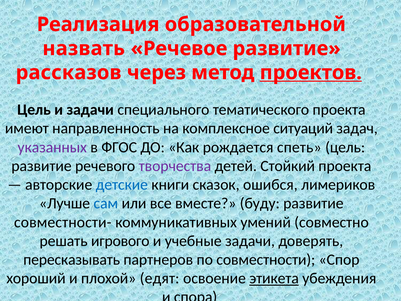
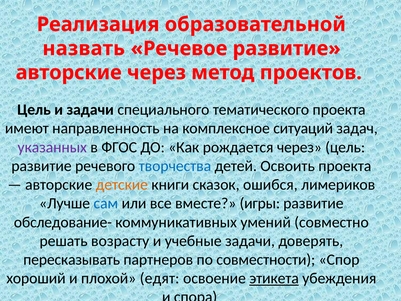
рассказов: рассказов -> авторские (69, 73)
проектов underline: present -> none (311, 73)
рождается спеть: спеть -> через (299, 147)
творчества colour: purple -> blue (175, 166)
Стойкий: Стойкий -> Освоить (288, 166)
детские colour: blue -> orange (122, 185)
буду: буду -> игры (260, 203)
совместности-: совместности- -> обследование- (63, 222)
игрового: игрового -> возрасту (120, 241)
